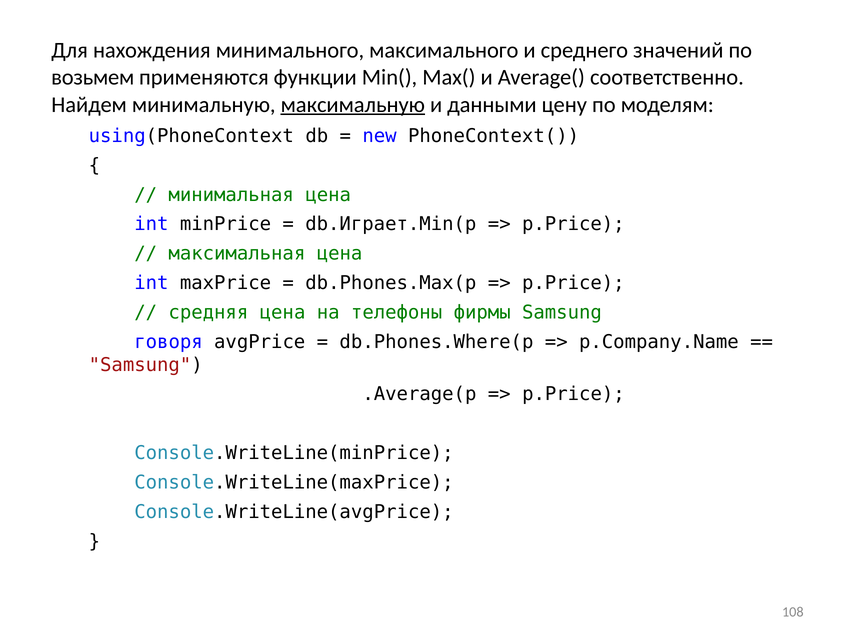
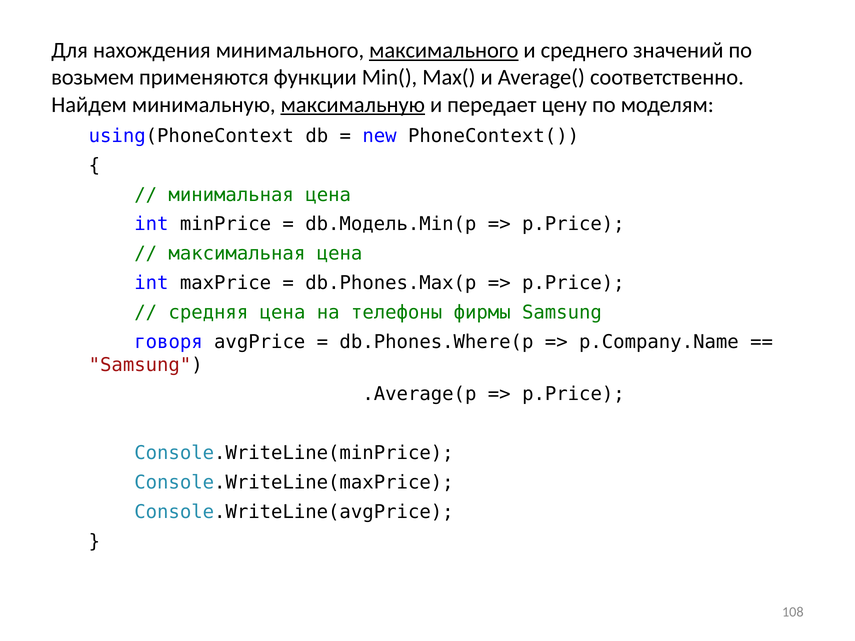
максимального underline: none -> present (444, 50)
данными: данными -> передает (492, 105)
db.Играет.Min(p: db.Играет.Min(p -> db.Модель.Min(p (391, 224)
